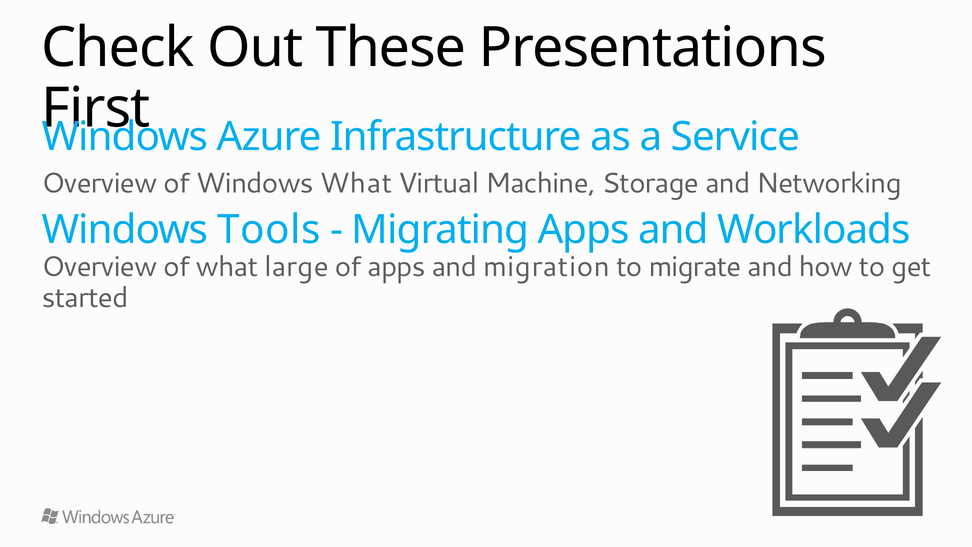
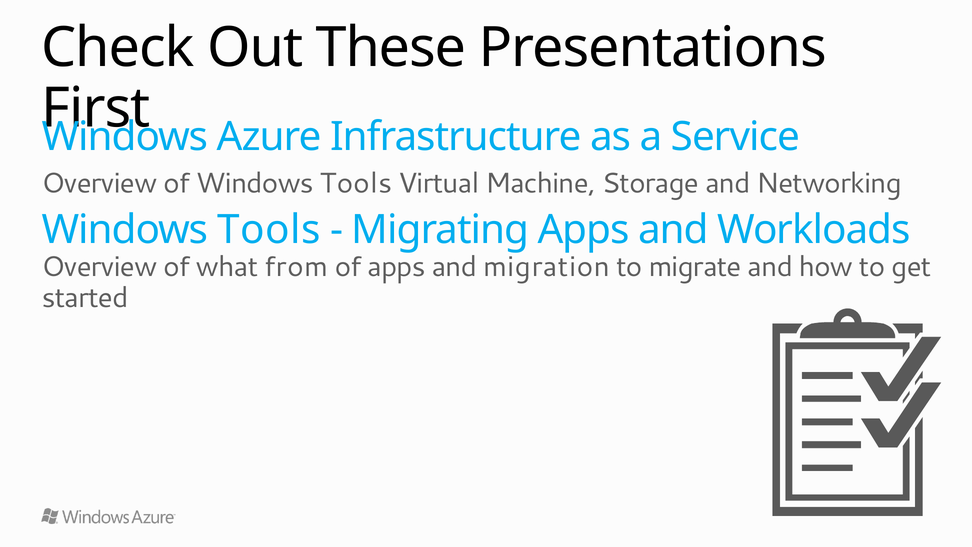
of Windows What: What -> Tools (356, 184)
large: large -> from (296, 267)
